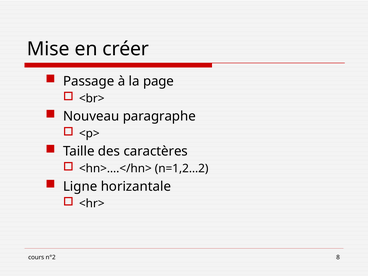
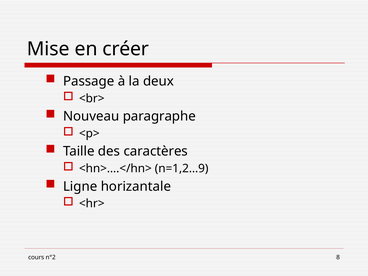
page: page -> deux (158, 81)
n=1,2…2: n=1,2…2 -> n=1,2…9 (182, 169)
